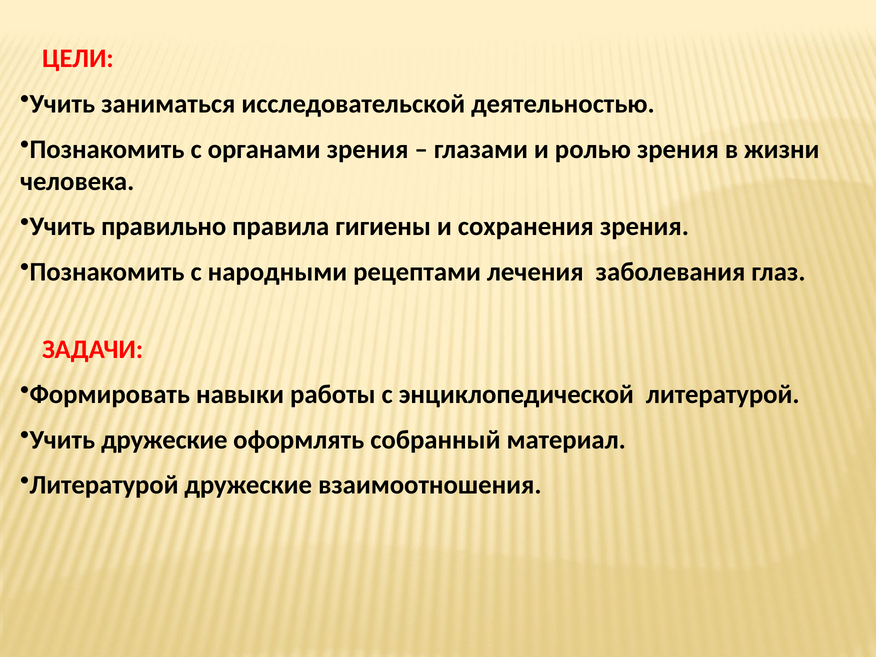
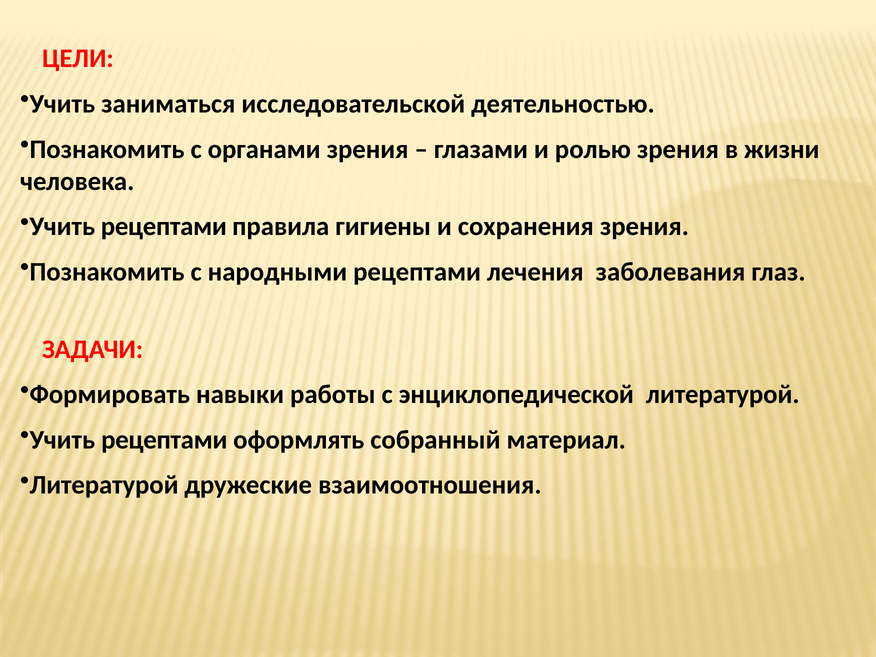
правильно: правильно -> рецептами (164, 227)
дружеские: дружеские -> рецептами (164, 440)
